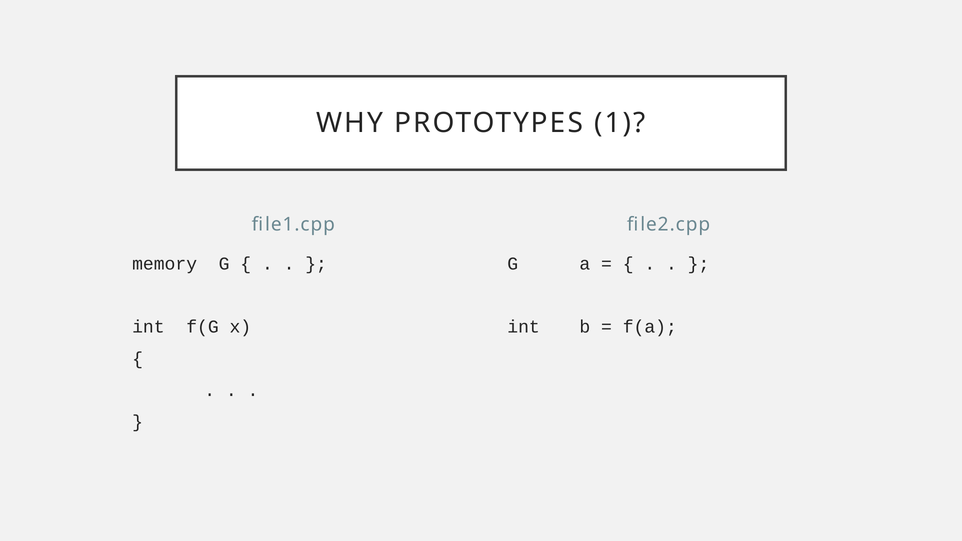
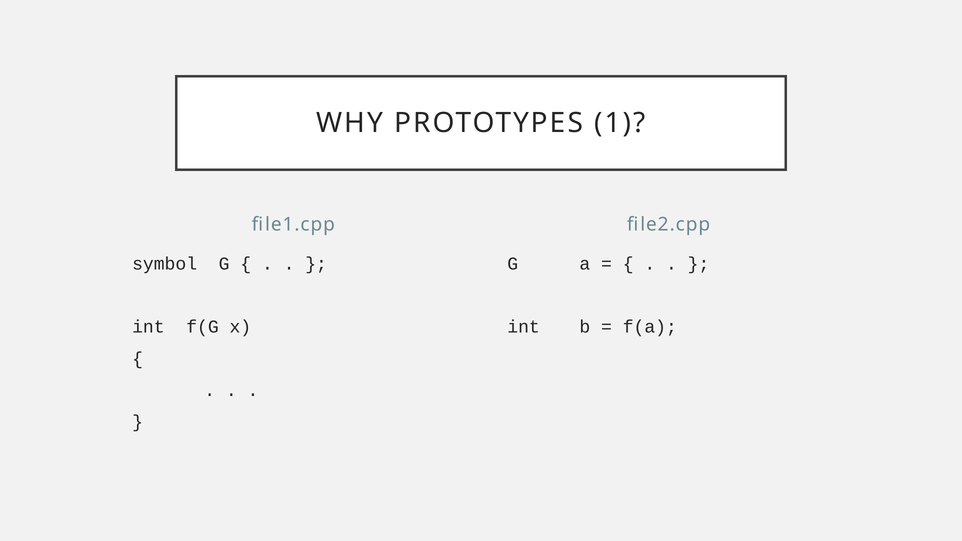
memory: memory -> symbol (165, 264)
